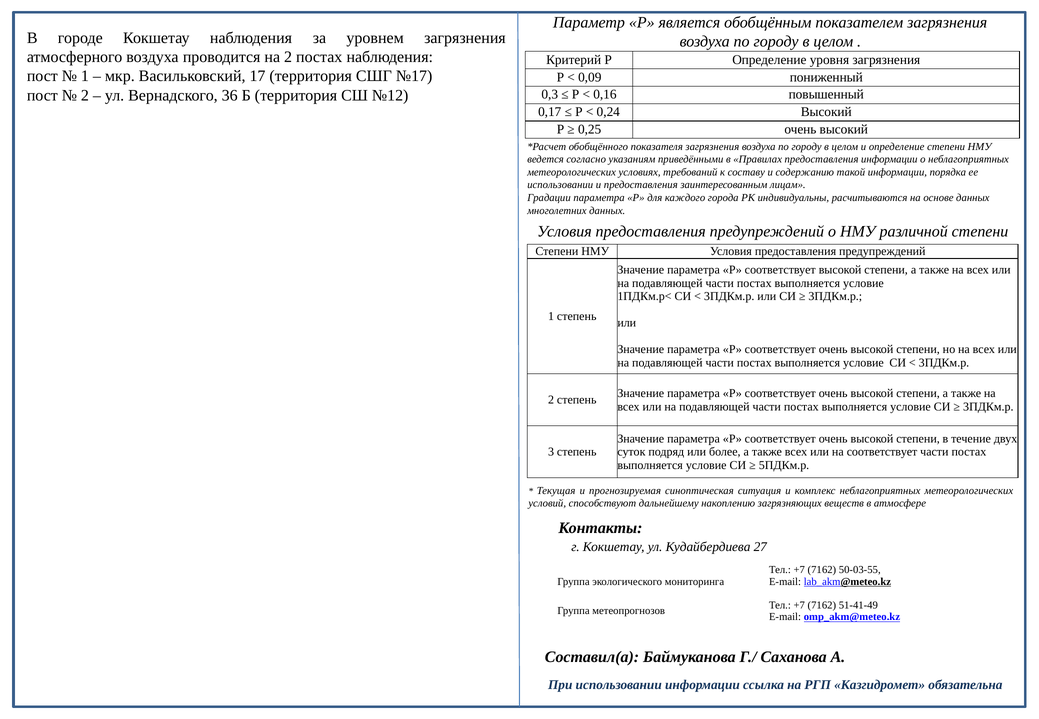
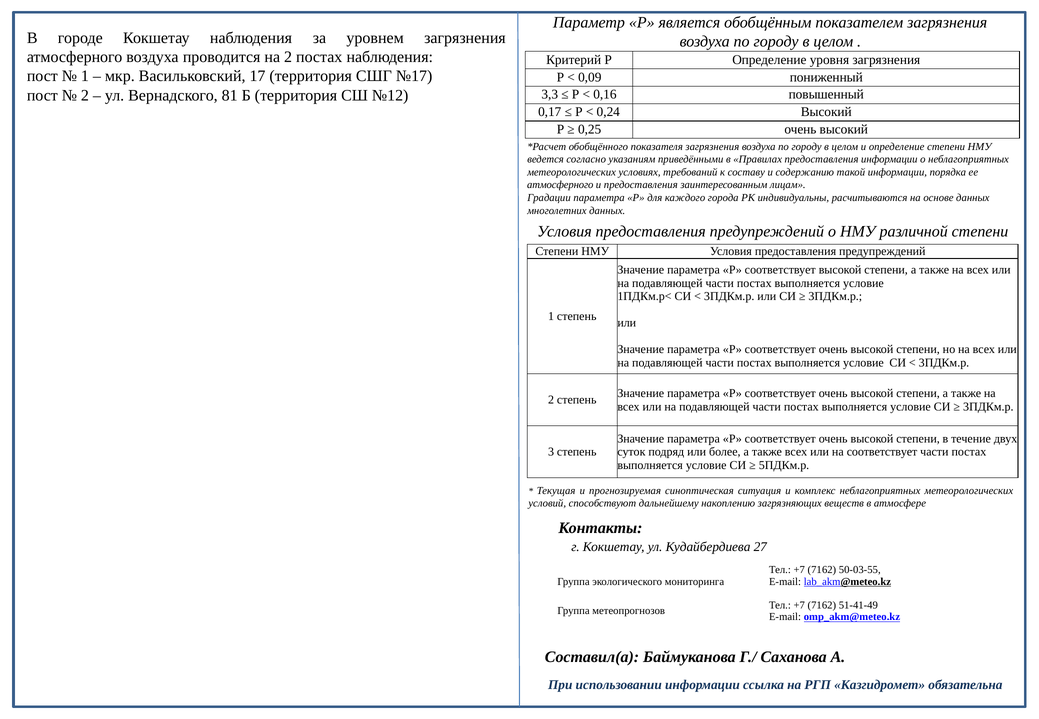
36: 36 -> 81 (230, 95)
0,3: 0,3 -> 3,3 (550, 95)
использовании: использовании -> атмосферного (560, 185)
